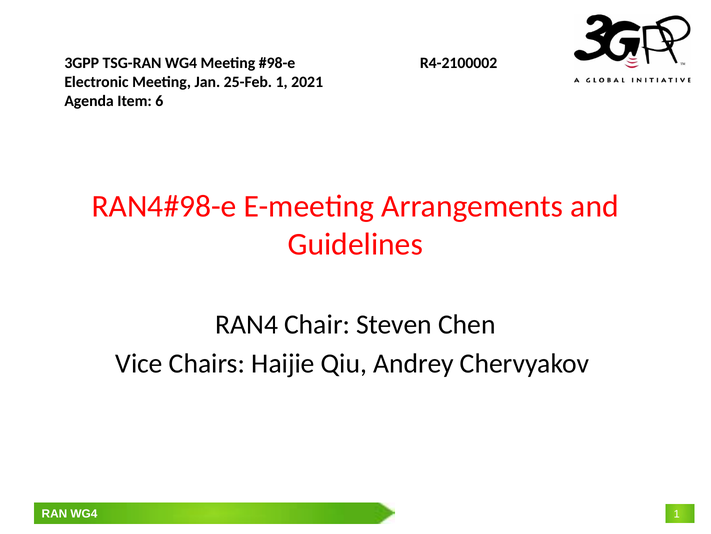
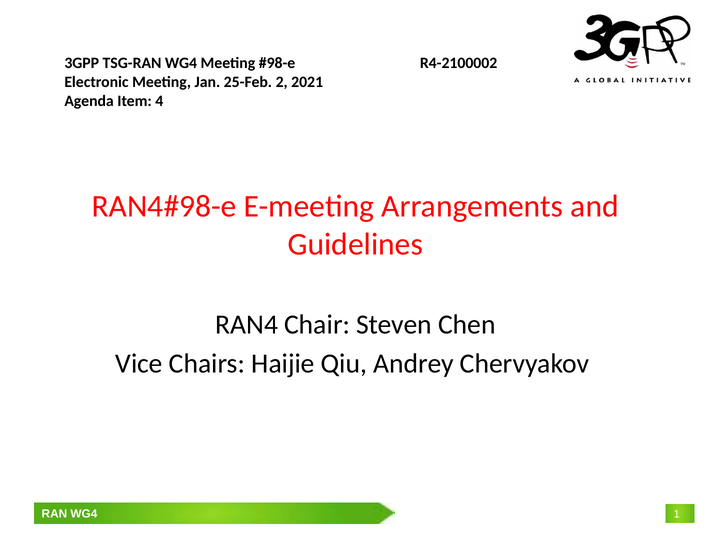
25-Feb 1: 1 -> 2 (282, 82)
6: 6 -> 4 (159, 101)
